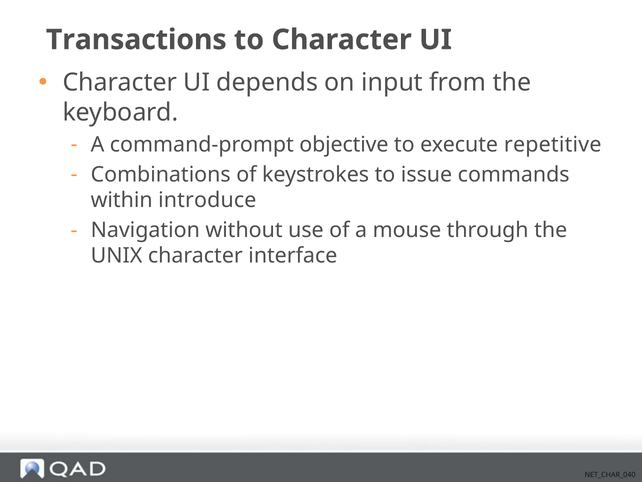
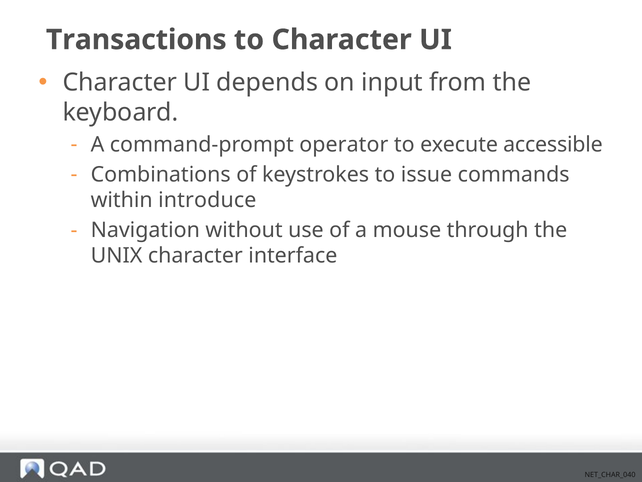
objective: objective -> operator (344, 144)
repetitive: repetitive -> accessible (553, 144)
